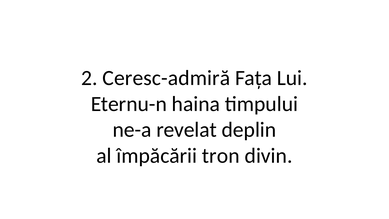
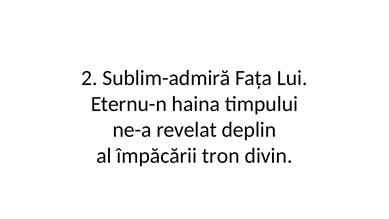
Ceresc-admiră: Ceresc-admiră -> Sublim-admiră (166, 78)
